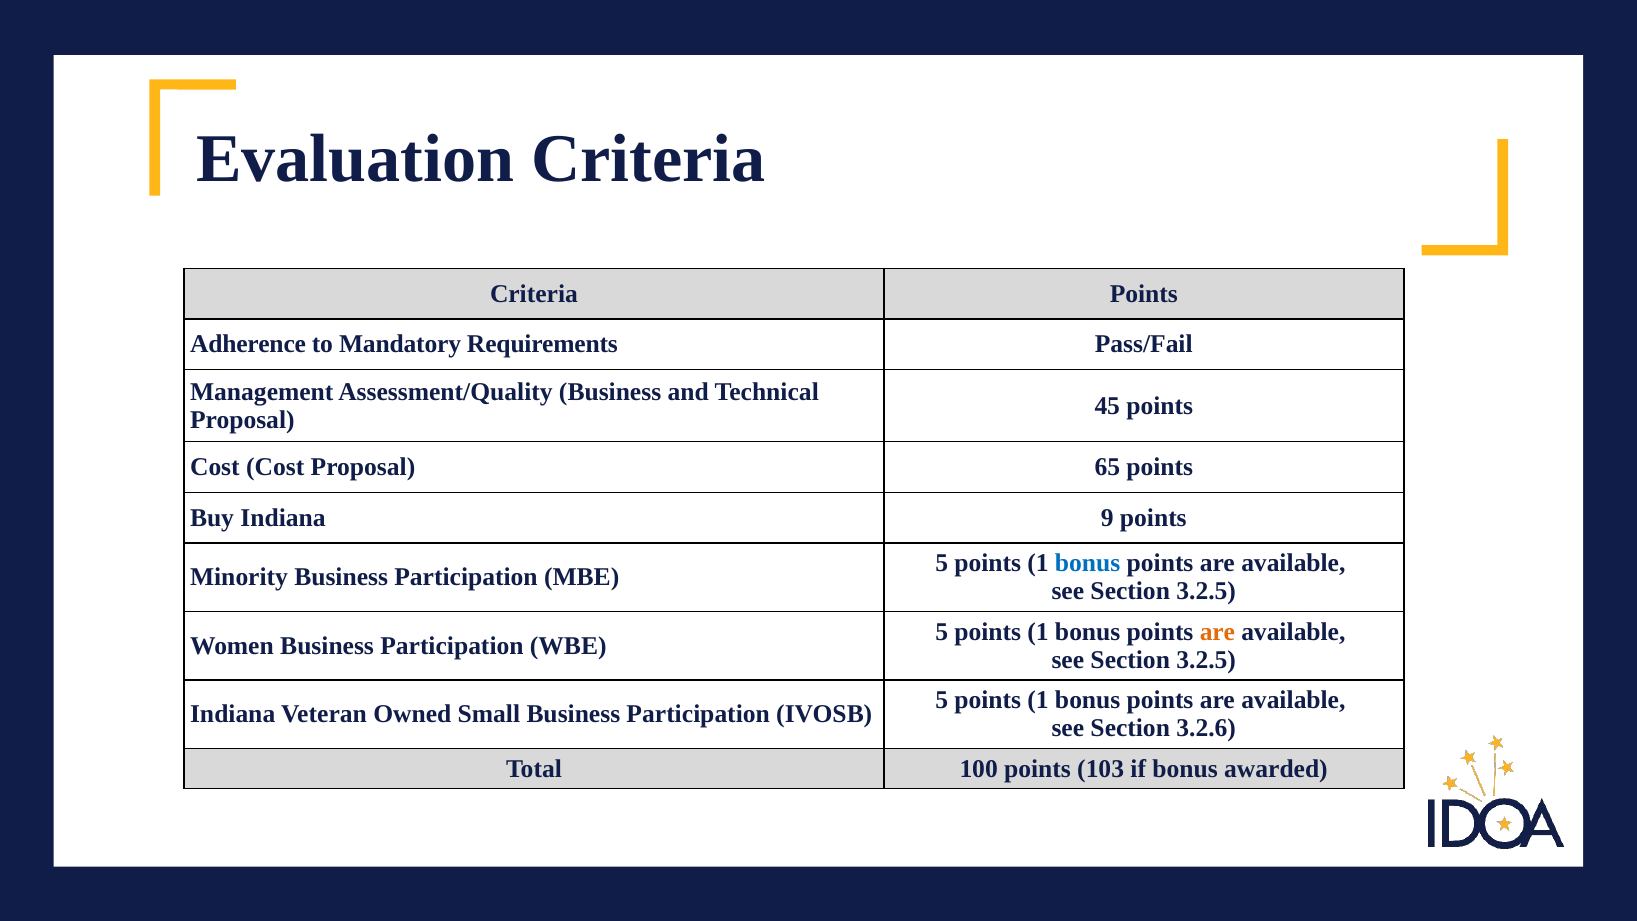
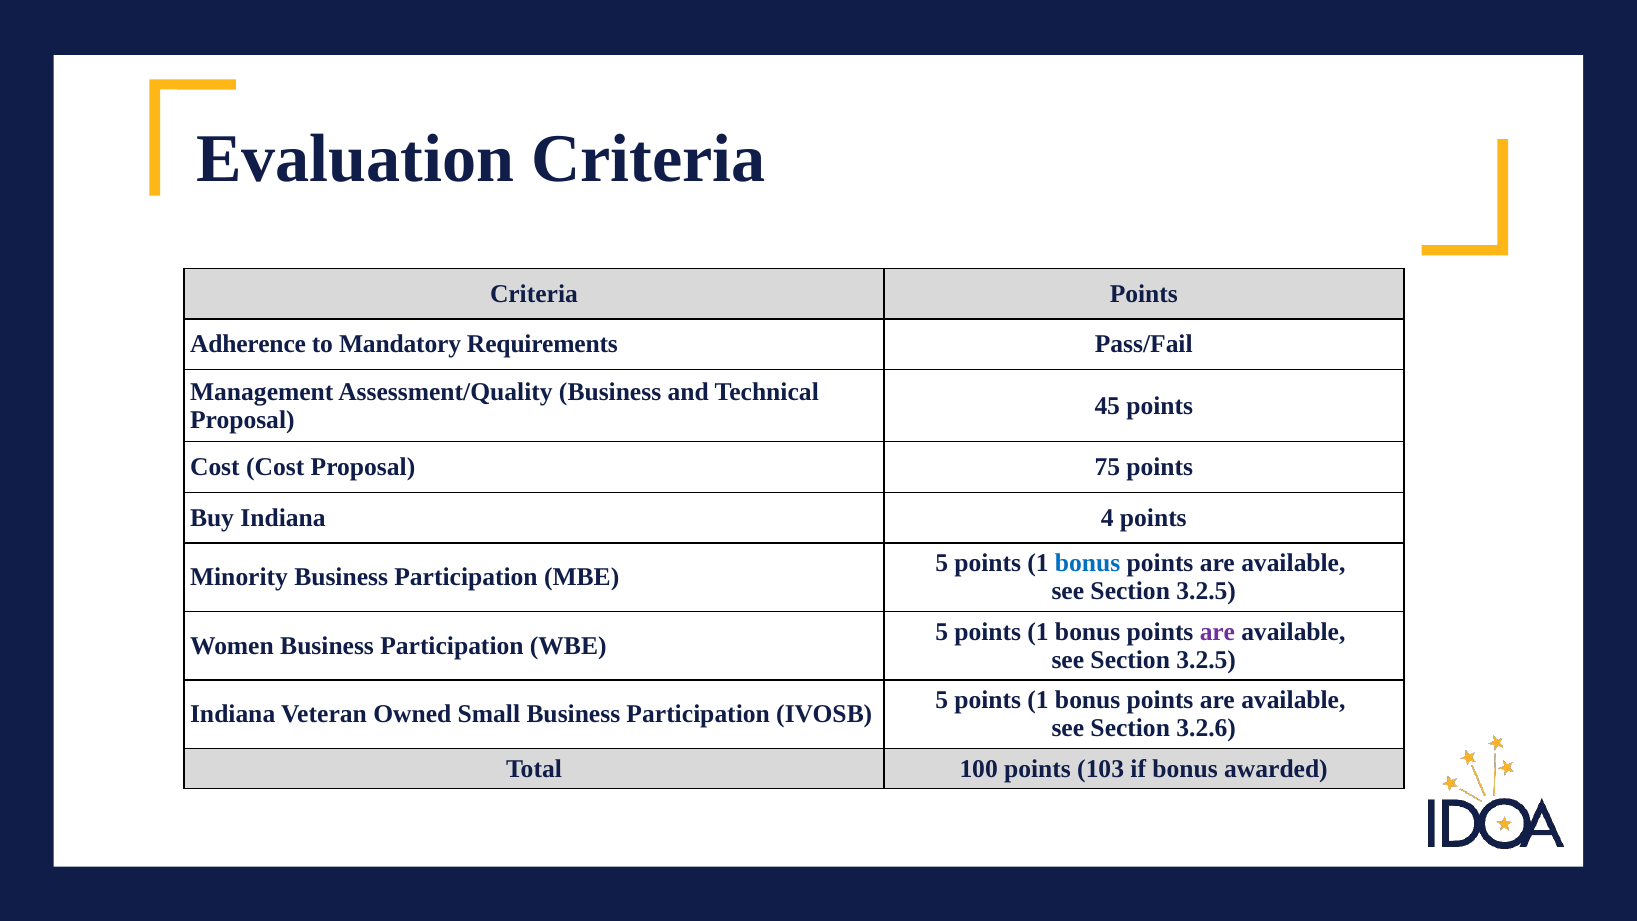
65: 65 -> 75 (1107, 467)
9: 9 -> 4 (1107, 518)
are colour: orange -> purple (1217, 632)
